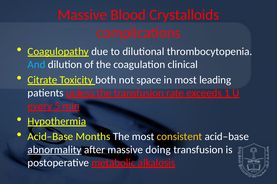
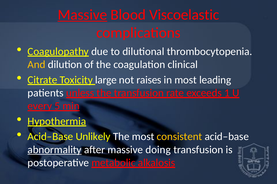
Massive underline: none -> present (82, 15)
Crystalloids: Crystalloids -> Viscoelastic (184, 15)
And colour: light blue -> yellow (37, 65)
both: both -> large (106, 80)
space: space -> raises (149, 80)
Months: Months -> Unlikely (93, 137)
